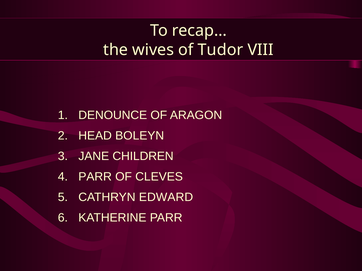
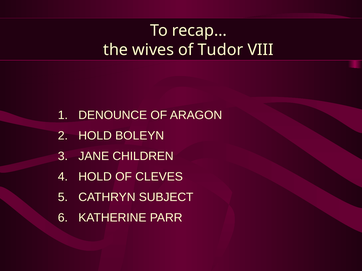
HEAD: HEAD -> HOLD (95, 136)
PARR: PARR -> HOLD (95, 177)
EDWARD: EDWARD -> SUBJECT (166, 197)
